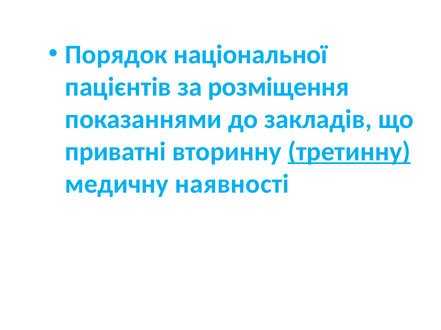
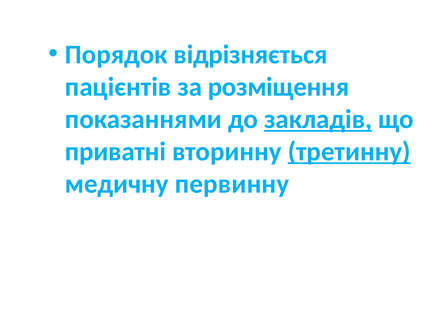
національної: національної -> відрізняється (251, 55)
закладів underline: none -> present (318, 119)
наявності: наявності -> первинну (232, 184)
